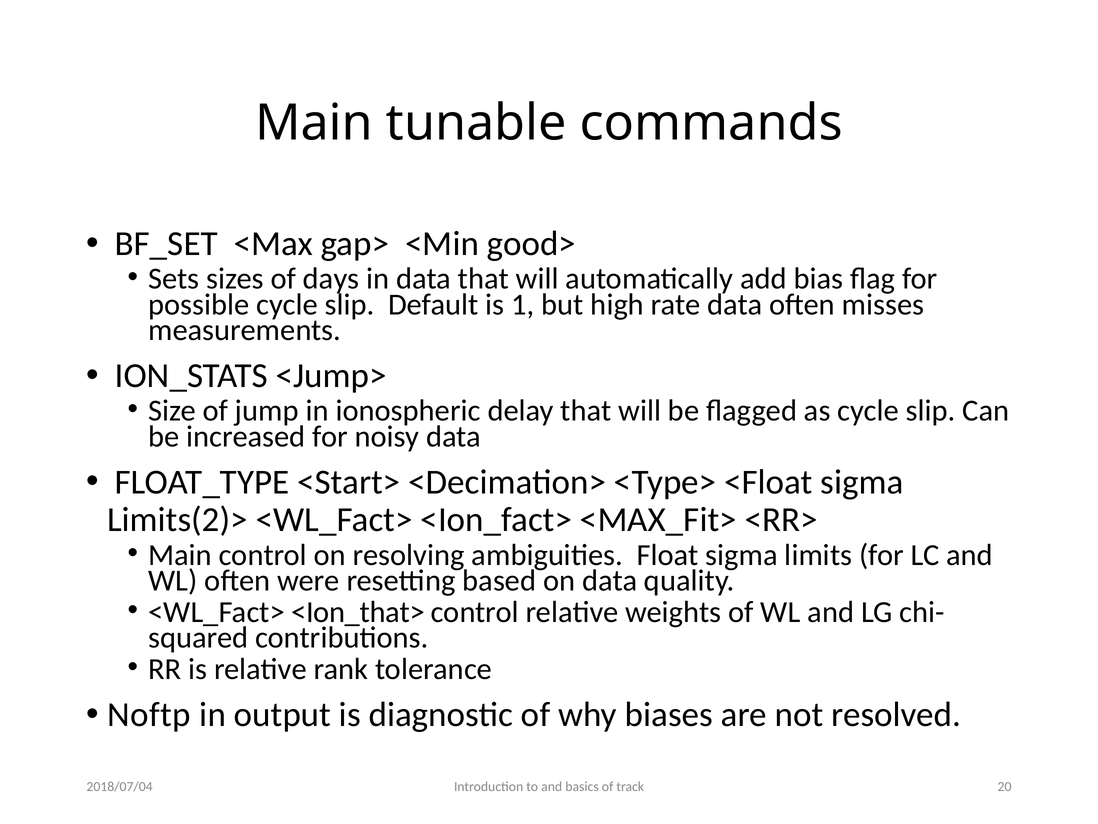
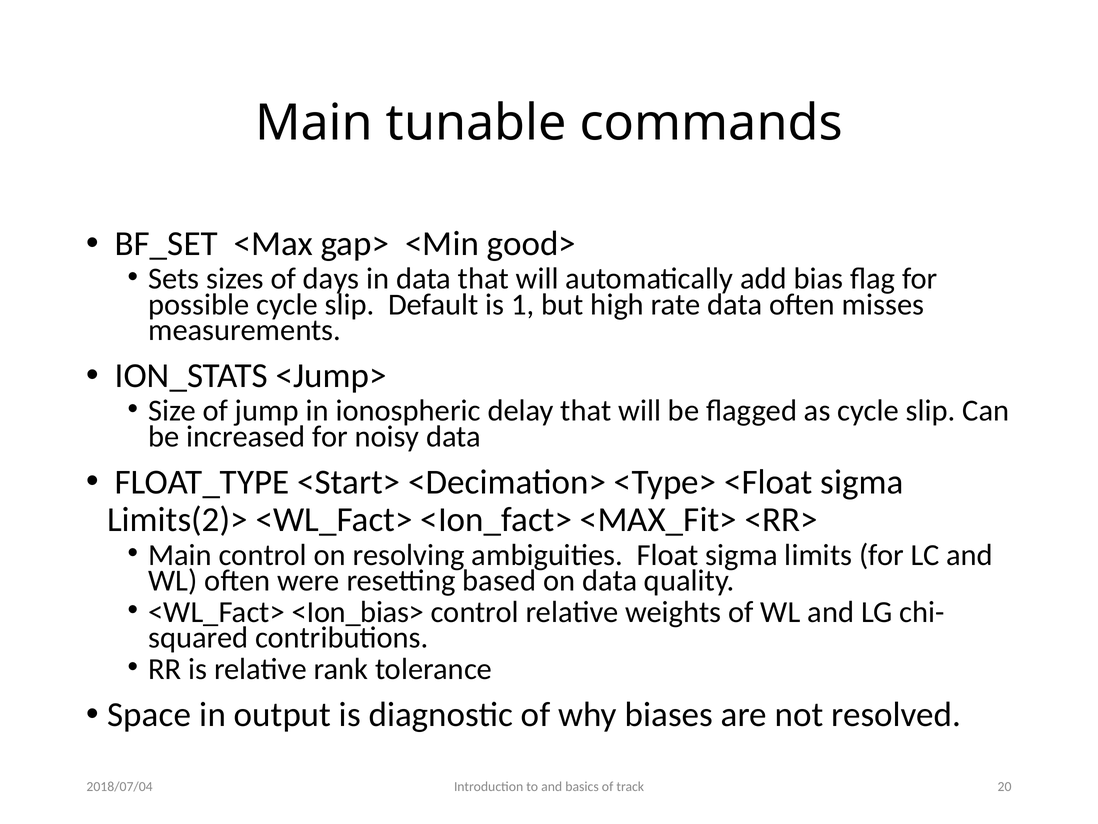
<Ion_that>: <Ion_that> -> <Ion_bias> (358, 612)
Noftp: Noftp -> Space (149, 714)
